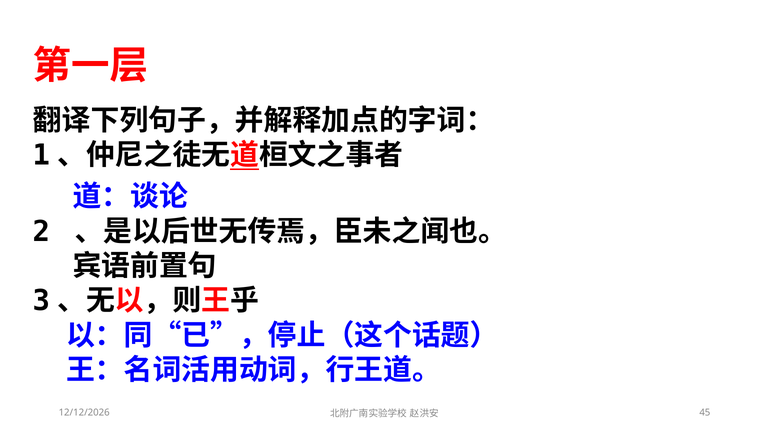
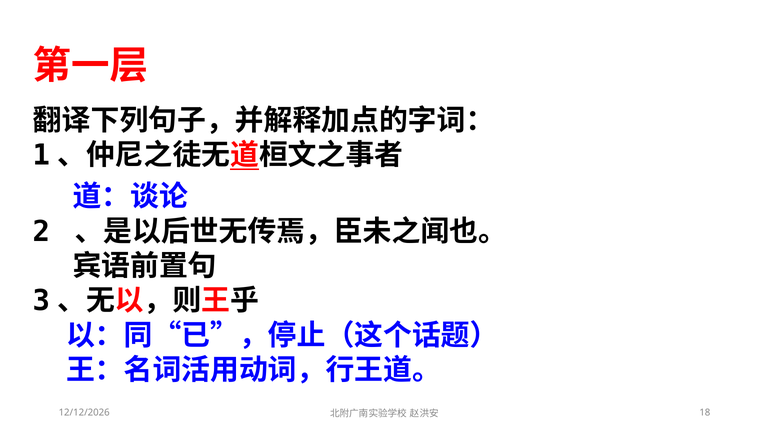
45: 45 -> 18 (705, 412)
